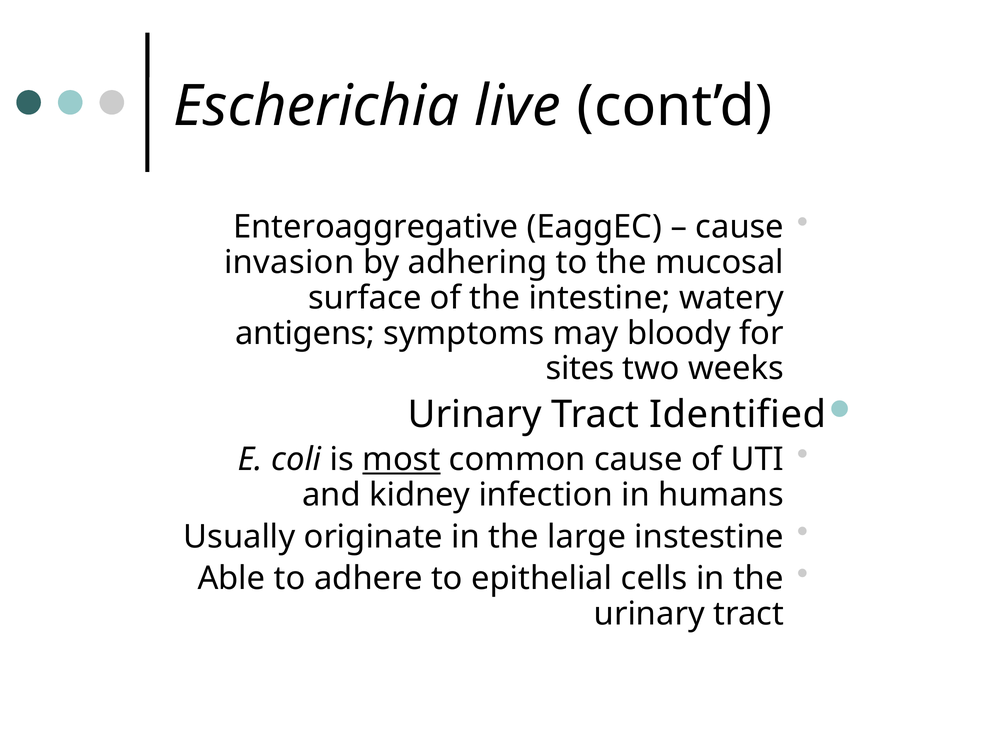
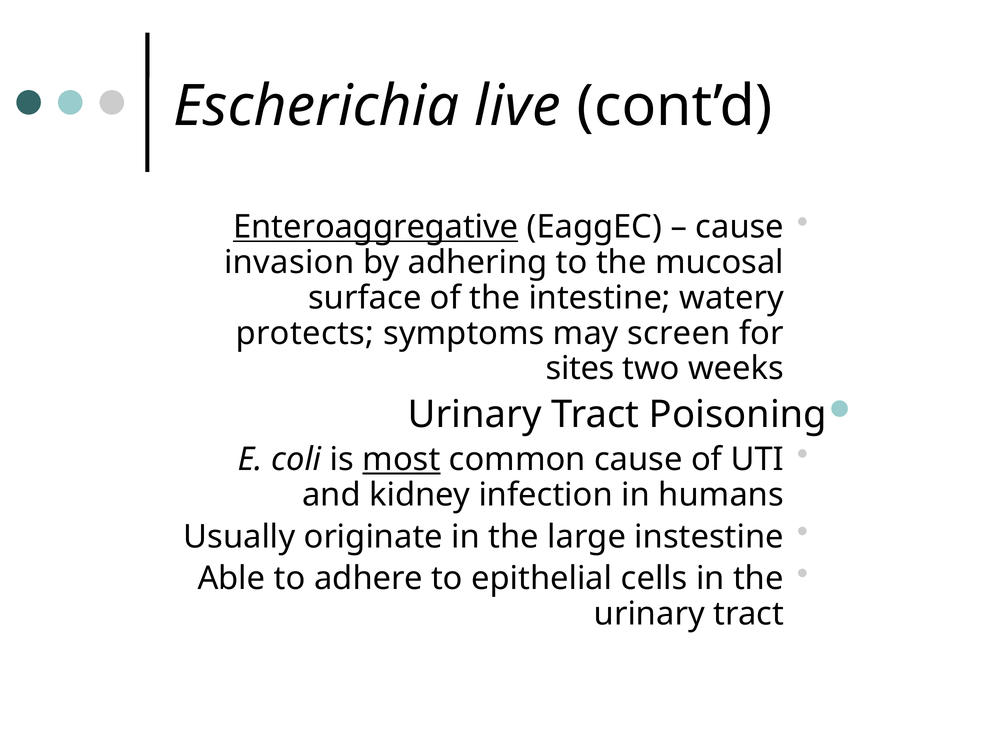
Enteroaggregative underline: none -> present (376, 227)
antigens: antigens -> protects (305, 333)
bloody: bloody -> screen (679, 333)
Identified: Identified -> Poisoning (738, 414)
